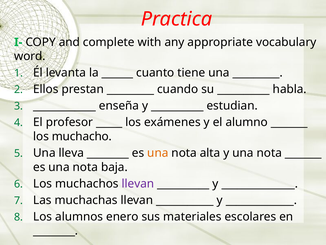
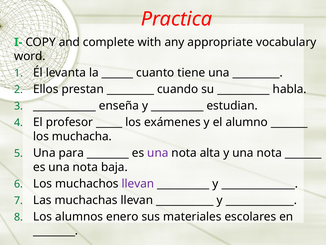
muchacho: muchacho -> muchacha (82, 136)
lleva: lleva -> para (71, 153)
una colour: orange -> purple (158, 153)
